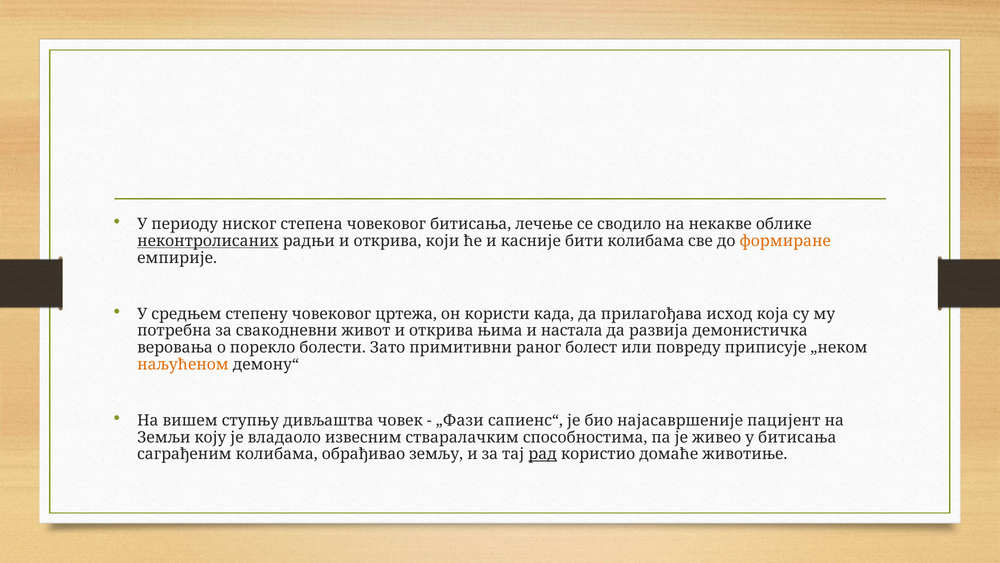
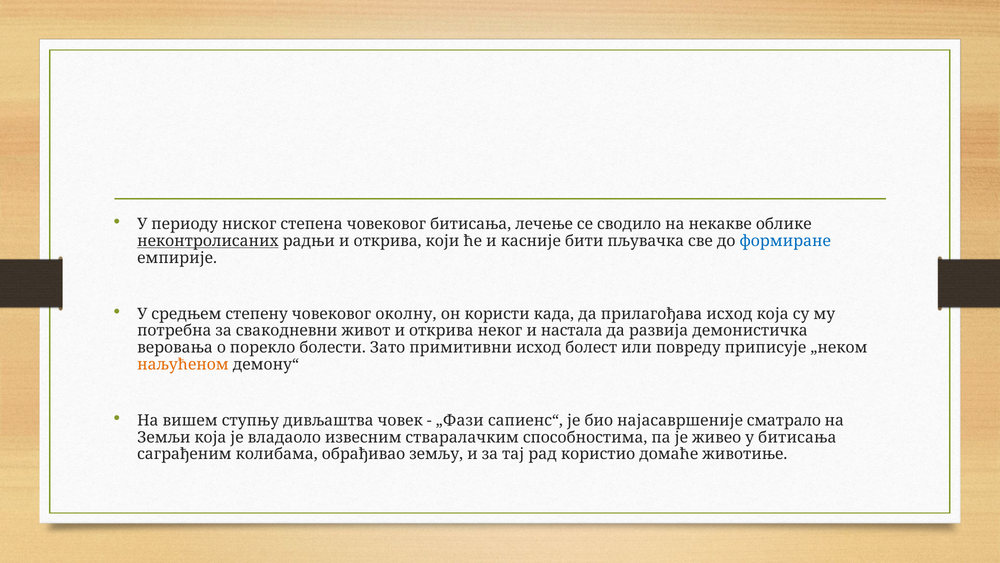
бити колибама: колибама -> пљувачка (646, 241)
формиране colour: orange -> blue (785, 241)
цртежа: цртежа -> околну (406, 314)
њима: њима -> неког (500, 330)
примитивни раног: раног -> исход (539, 347)
пацијент: пацијент -> сматрало (784, 420)
Земљи коју: коју -> која (210, 437)
рад underline: present -> none (543, 454)
